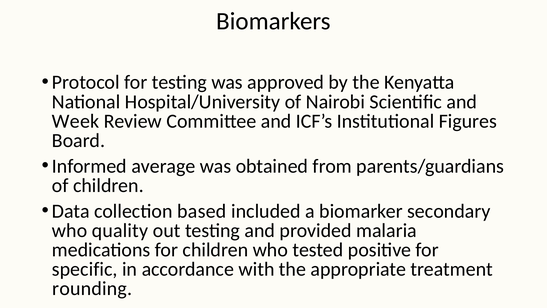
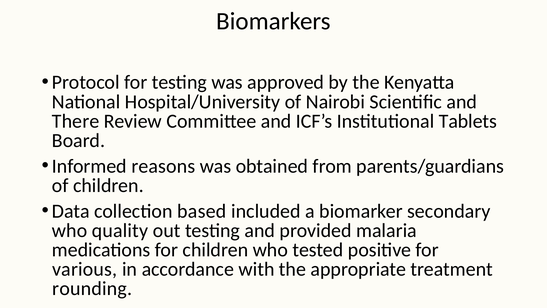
Week: Week -> There (76, 121)
Figures: Figures -> Tablets (468, 121)
average: average -> reasons (163, 166)
specific: specific -> various (85, 269)
